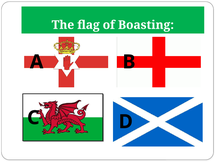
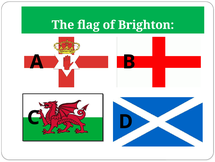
Boasting: Boasting -> Brighton (146, 25)
